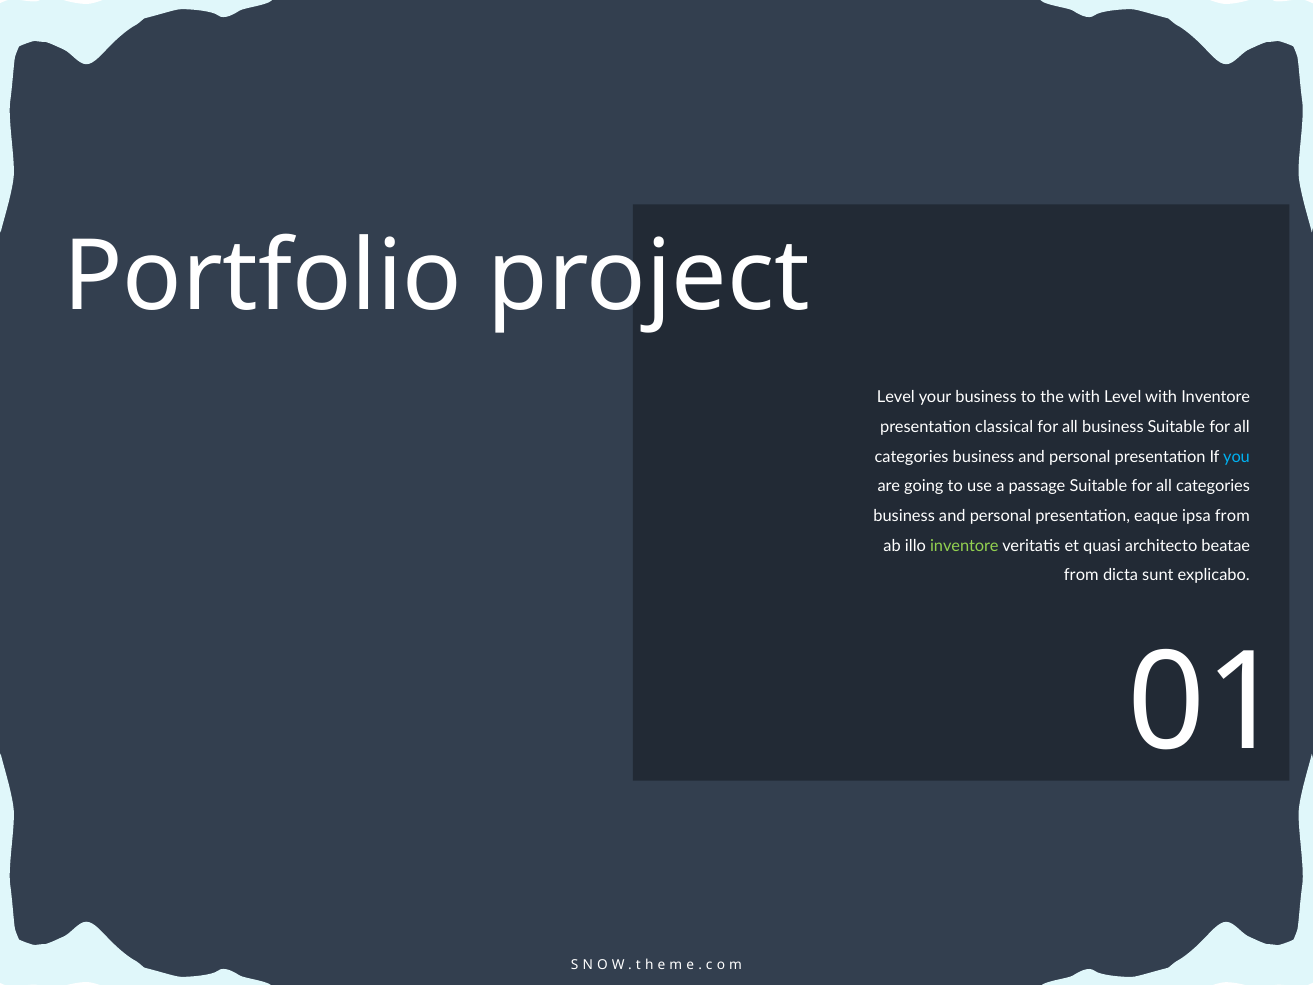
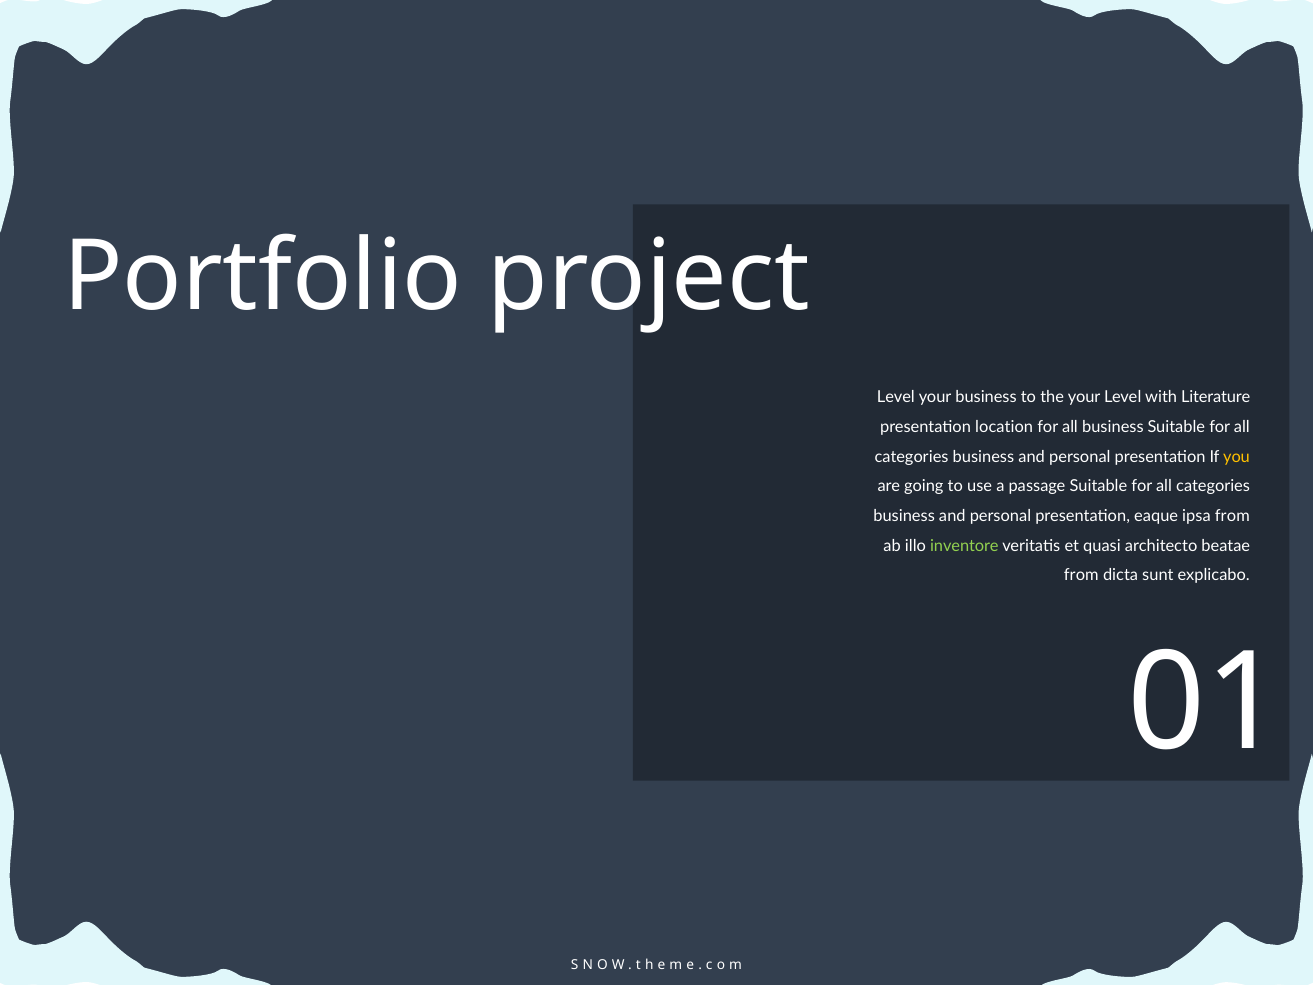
the with: with -> your (1084, 397)
with Inventore: Inventore -> Literature (1216, 397)
classical: classical -> location (1004, 427)
you colour: light blue -> yellow (1237, 457)
